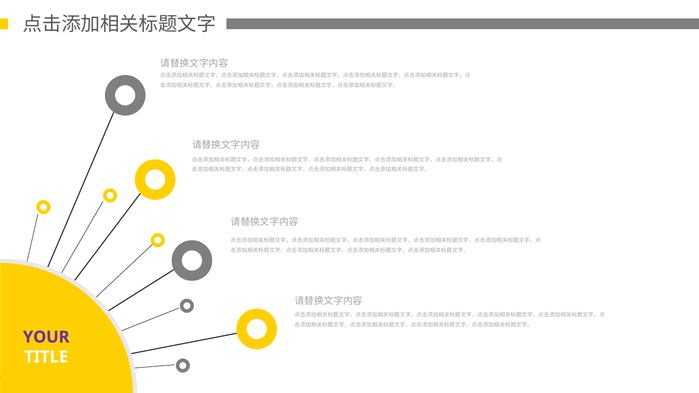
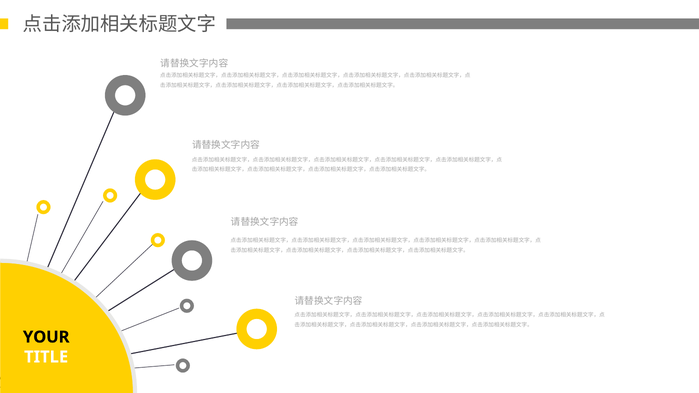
YOUR colour: purple -> black (46, 337)
